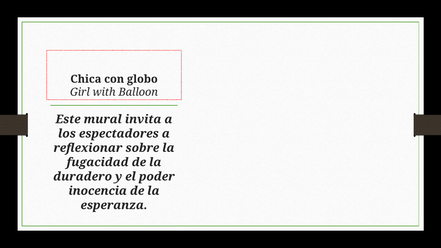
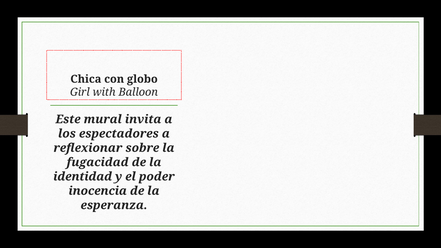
duradero: duradero -> identidad (83, 177)
